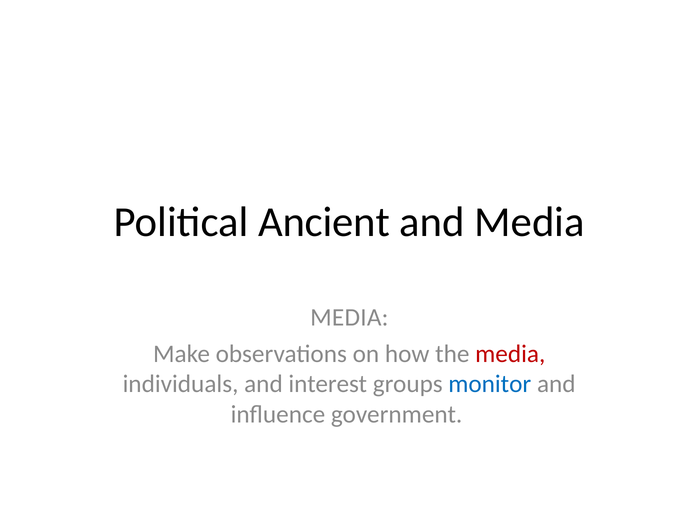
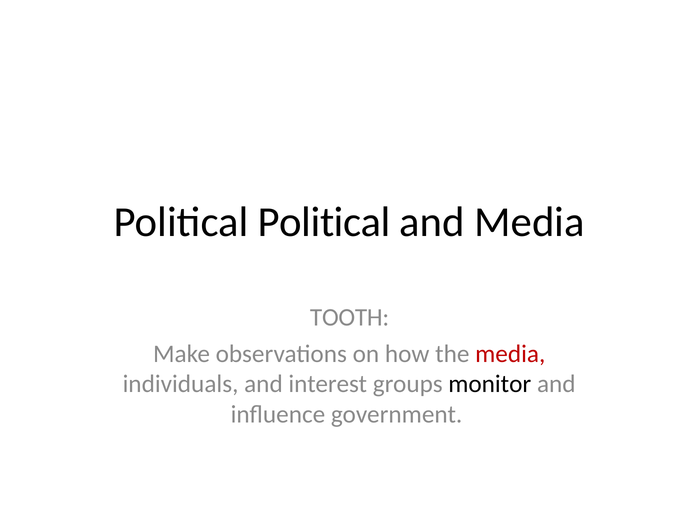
Political Ancient: Ancient -> Political (324, 222)
MEDIA: MEDIA -> TOOTH (350, 317)
monitor colour: blue -> black (490, 384)
